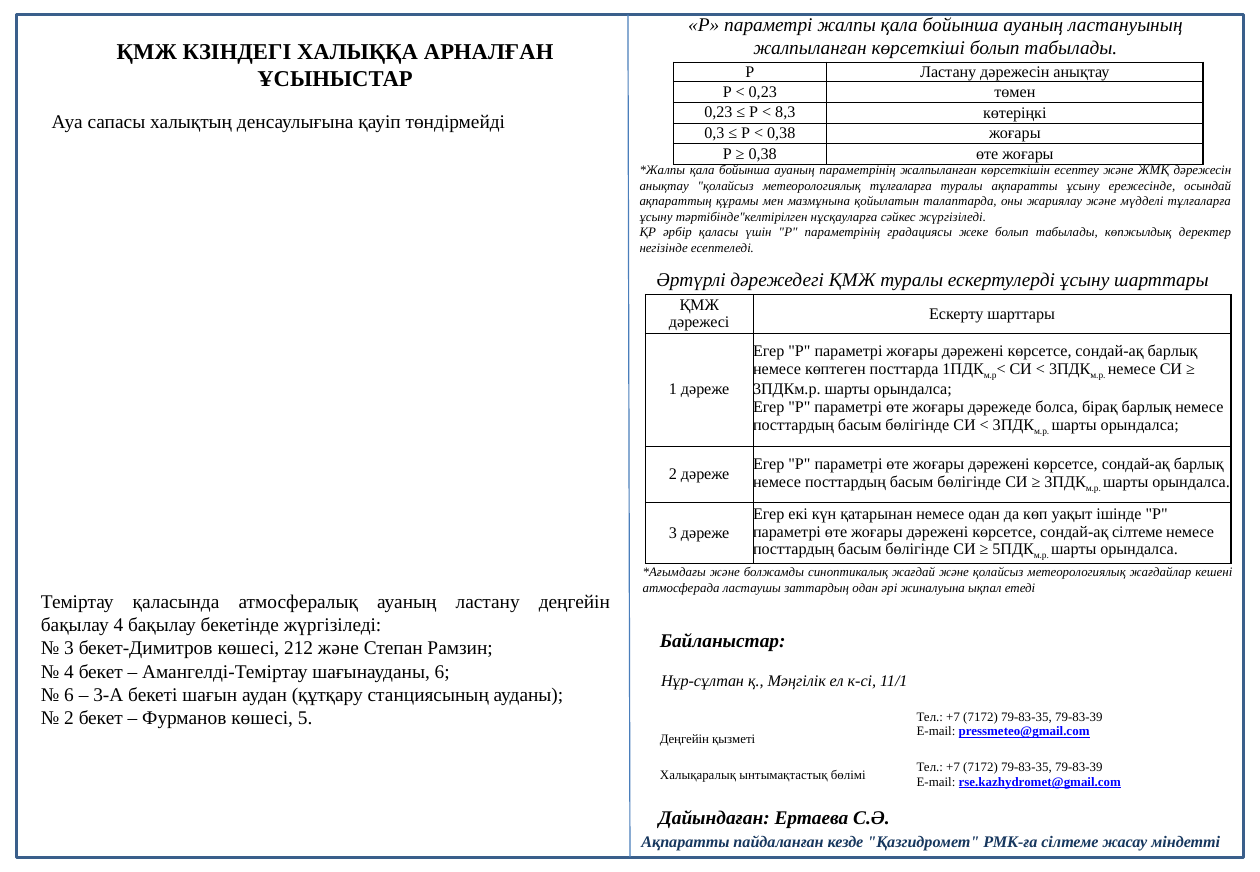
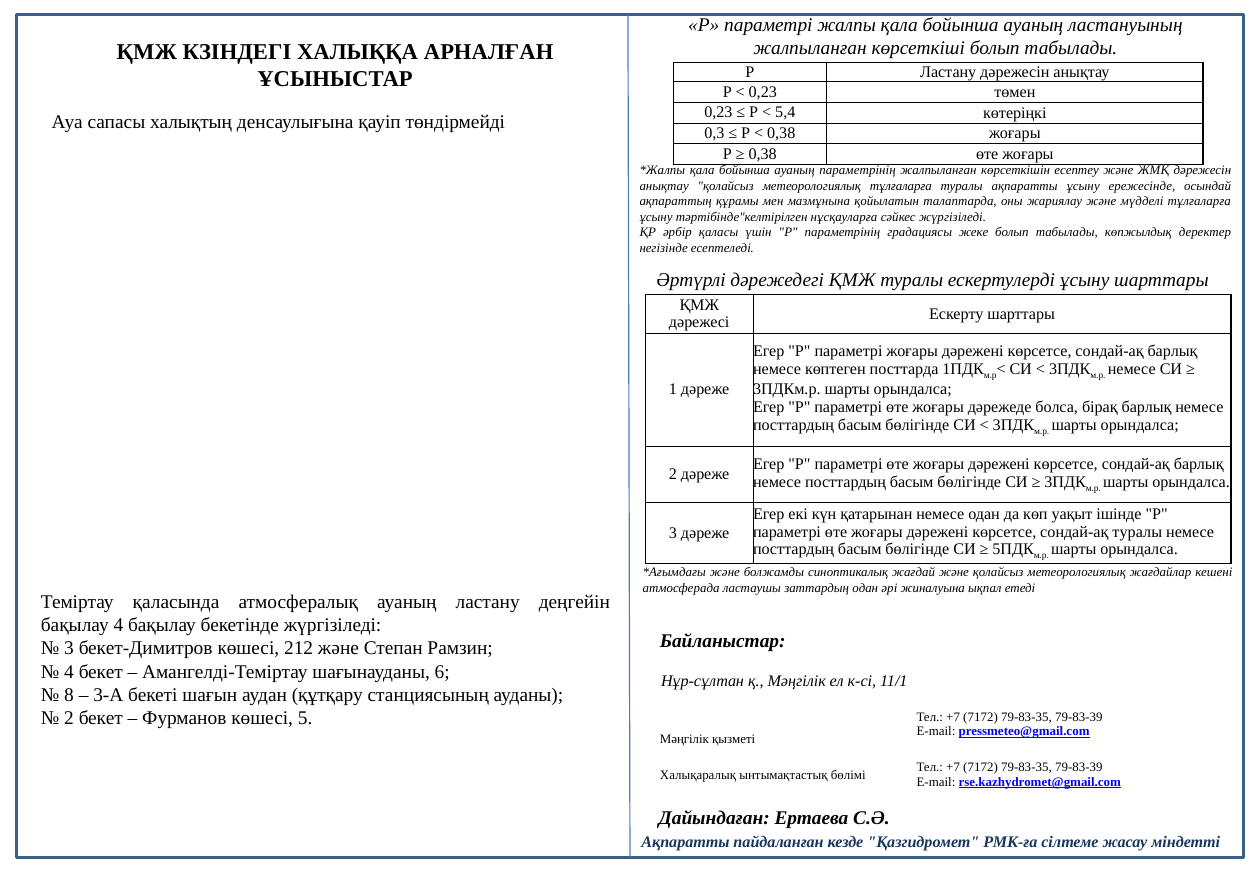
8,3: 8,3 -> 5,4 (785, 113)
сондай-ақ сілтеме: сілтеме -> туралы (1137, 532)
6: 6 -> 8 (69, 695)
Деңгейін: Деңгейін -> Мәңгілік (684, 739)
